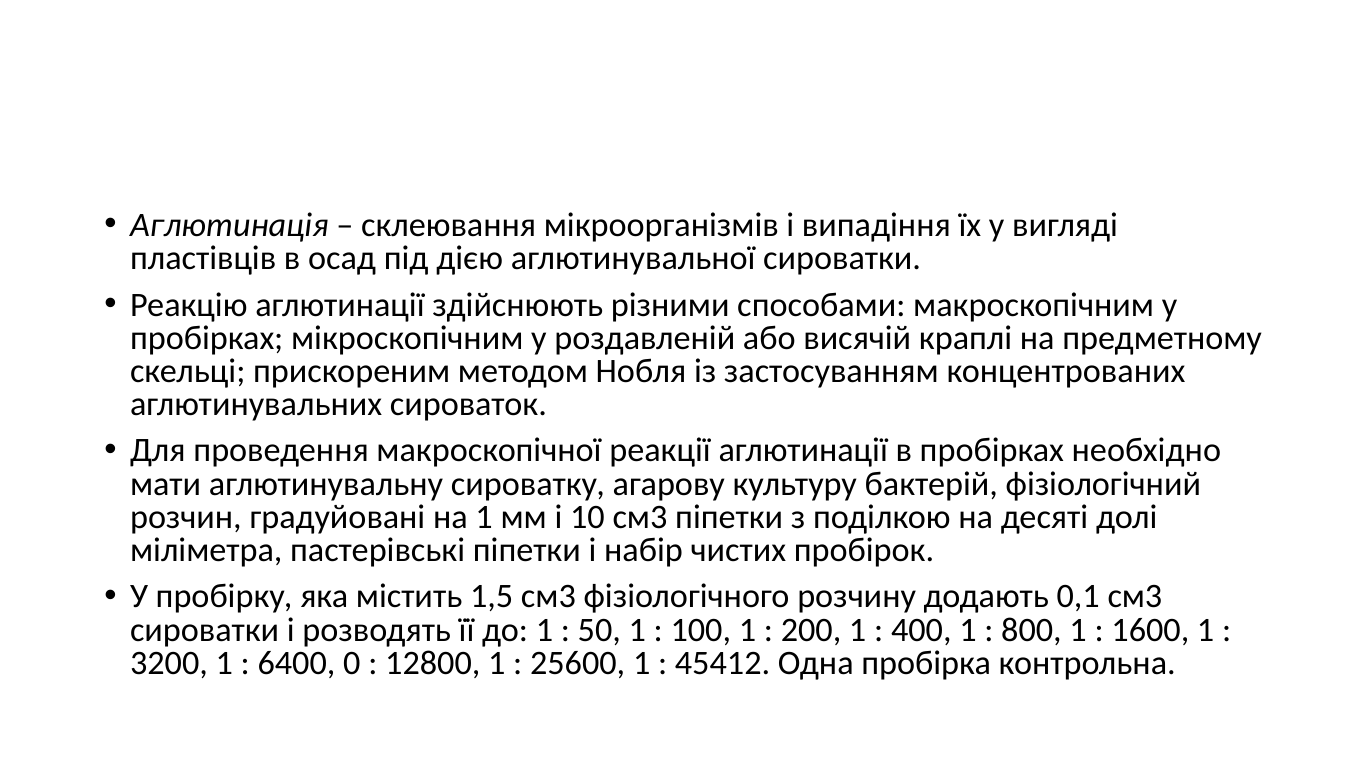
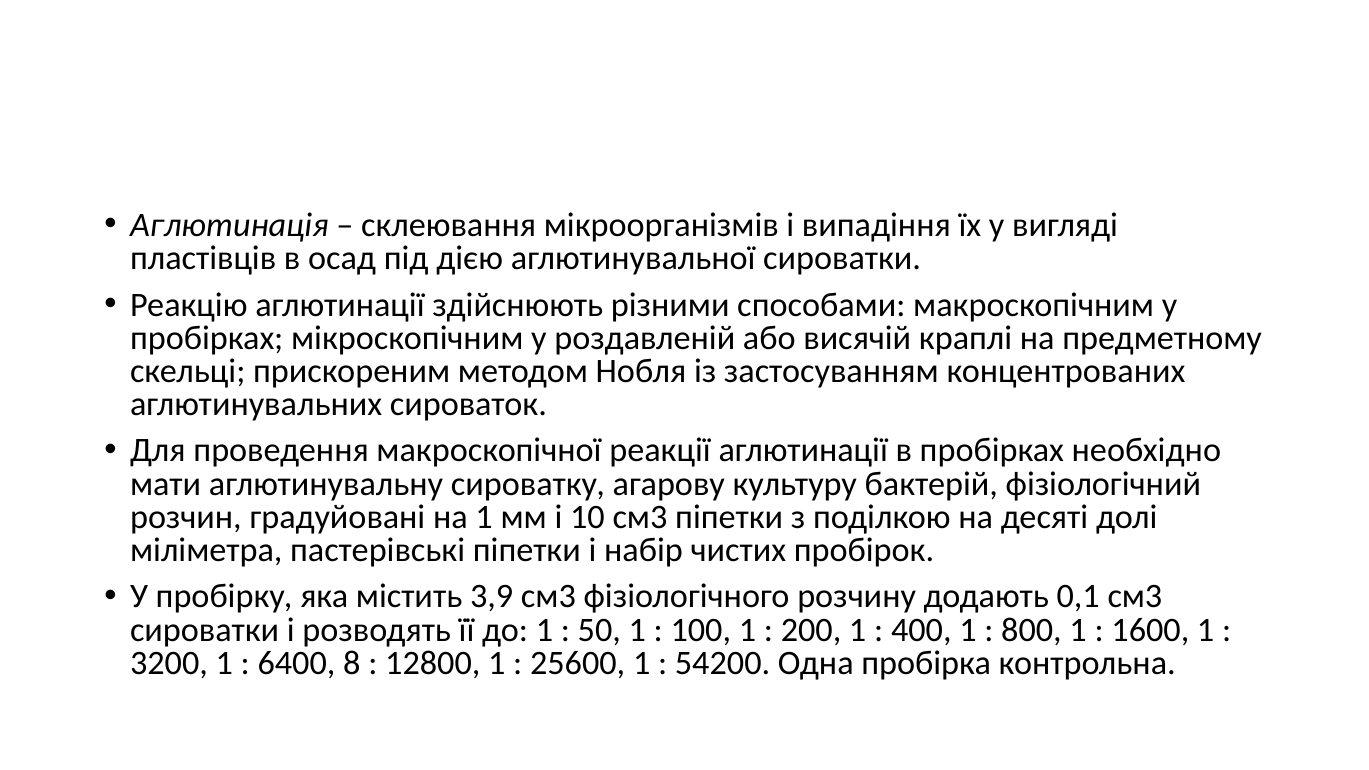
1,5: 1,5 -> 3,9 (492, 597)
0: 0 -> 8 (352, 663)
45412: 45412 -> 54200 (723, 663)
